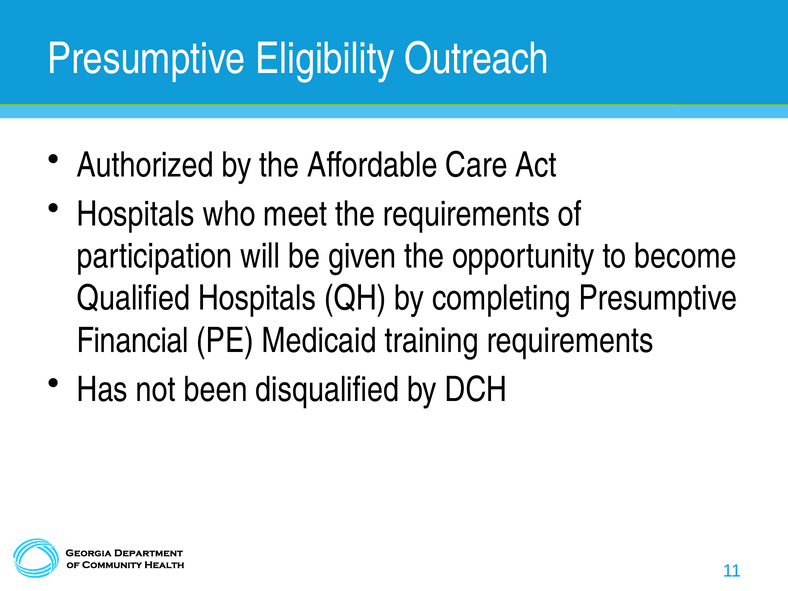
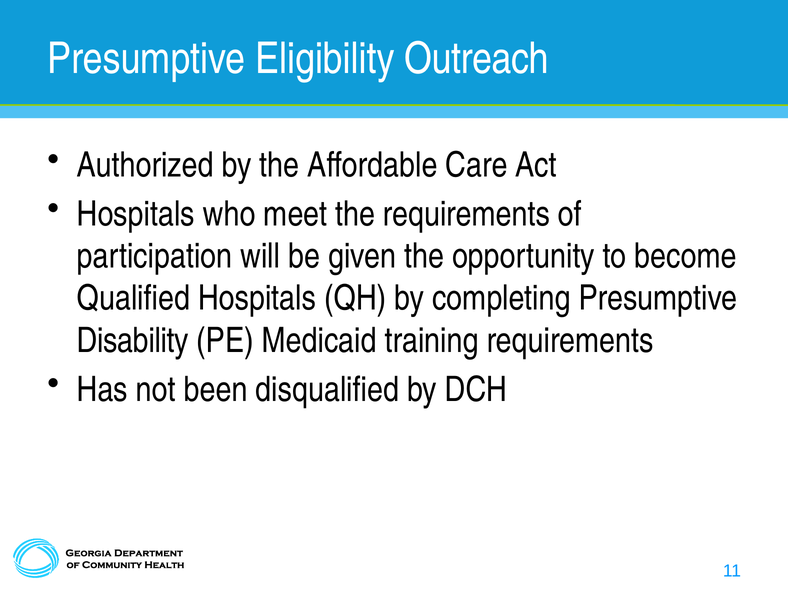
Financial: Financial -> Disability (133, 340)
